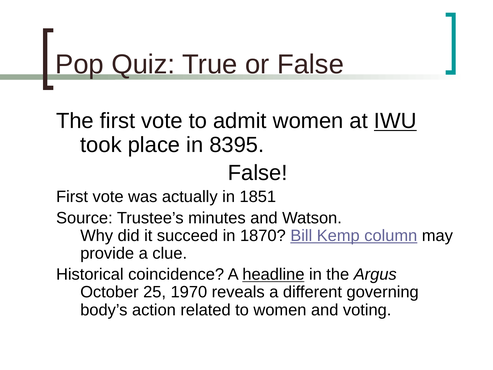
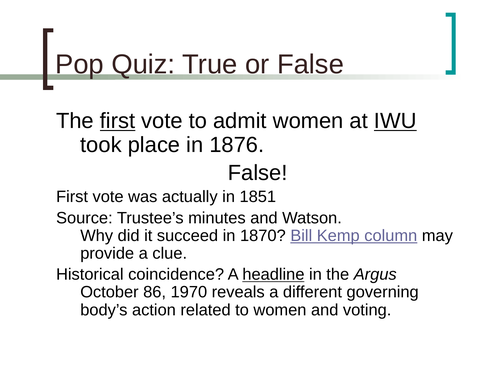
first underline: none -> present (118, 121)
8395: 8395 -> 1876 (237, 145)
25: 25 -> 86 (155, 292)
